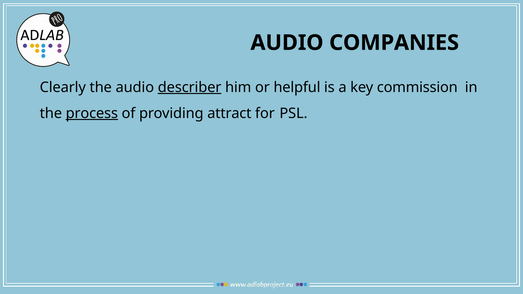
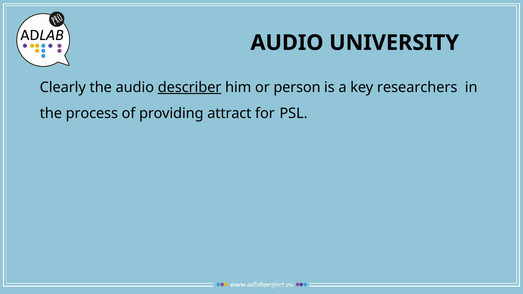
COMPANIES: COMPANIES -> UNIVERSITY (394, 43)
helpful: helpful -> person (297, 87)
commission: commission -> researchers (417, 87)
process underline: present -> none (92, 113)
